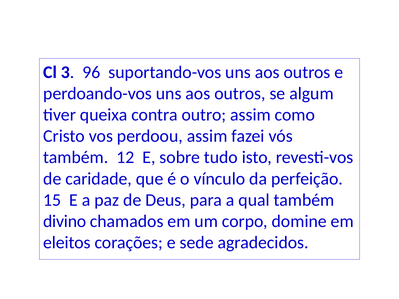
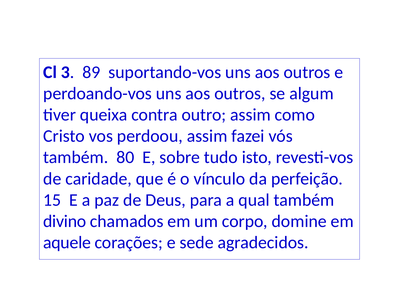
96: 96 -> 89 (91, 72)
12: 12 -> 80 (125, 158)
eleitos: eleitos -> aquele (67, 243)
